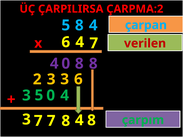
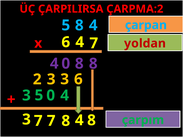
verilen: verilen -> yoldan (145, 43)
